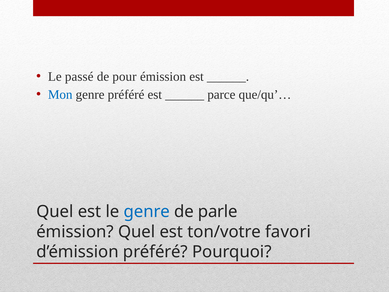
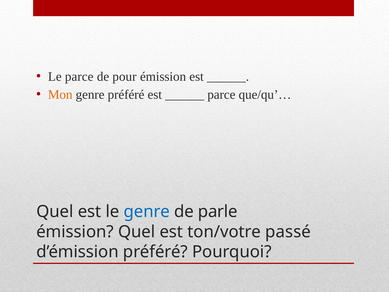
Le passé: passé -> parce (79, 76)
Mon colour: blue -> orange (60, 95)
favori: favori -> passé (288, 232)
